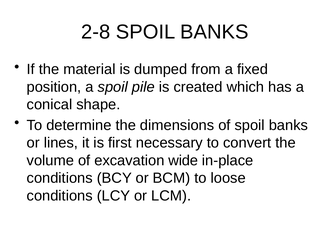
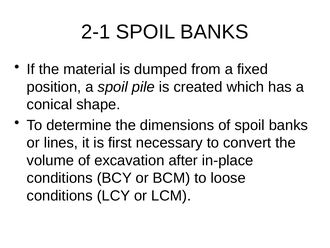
2-8: 2-8 -> 2-1 (96, 32)
wide: wide -> after (183, 160)
